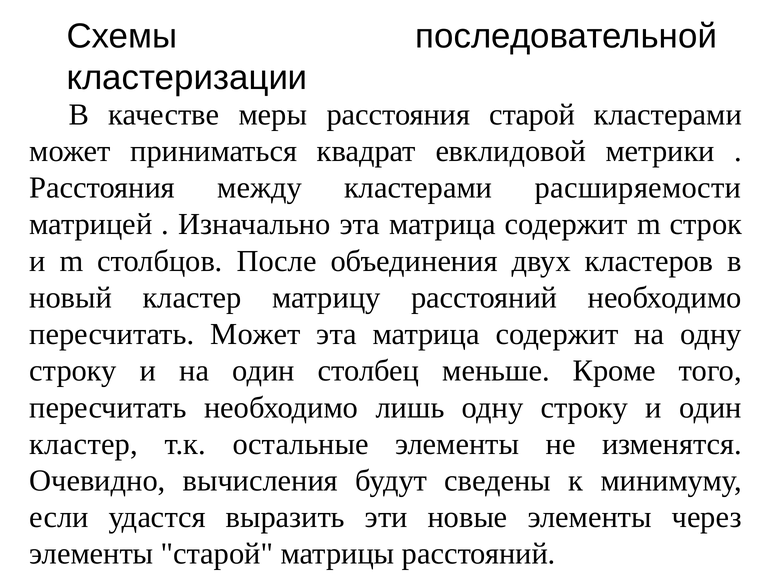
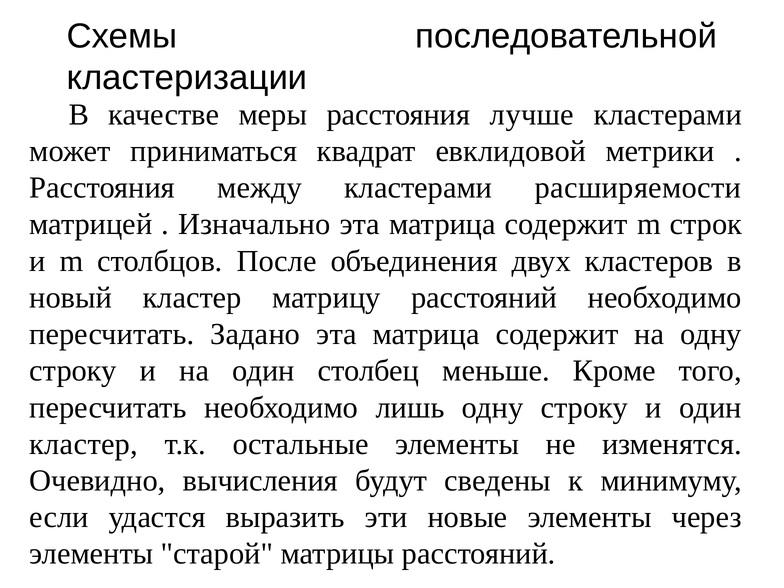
расстояния старой: старой -> лучше (532, 115)
пересчитать Может: Может -> Задано (255, 334)
